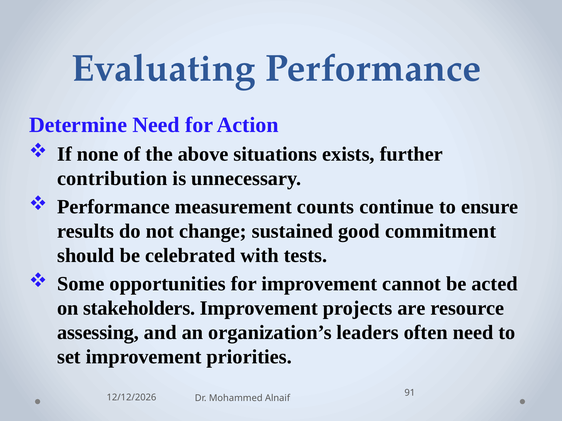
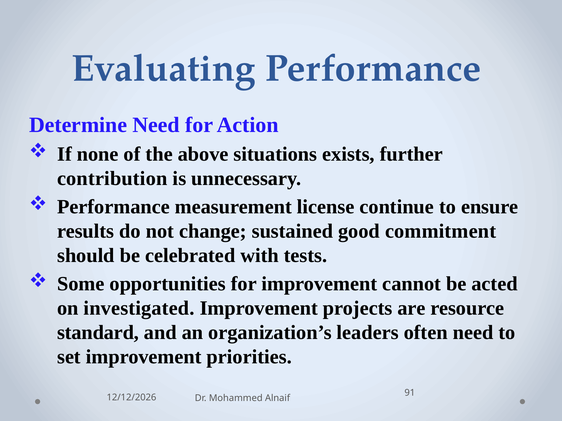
counts: counts -> license (326, 207)
stakeholders: stakeholders -> investigated (139, 309)
assessing: assessing -> standard (98, 333)
